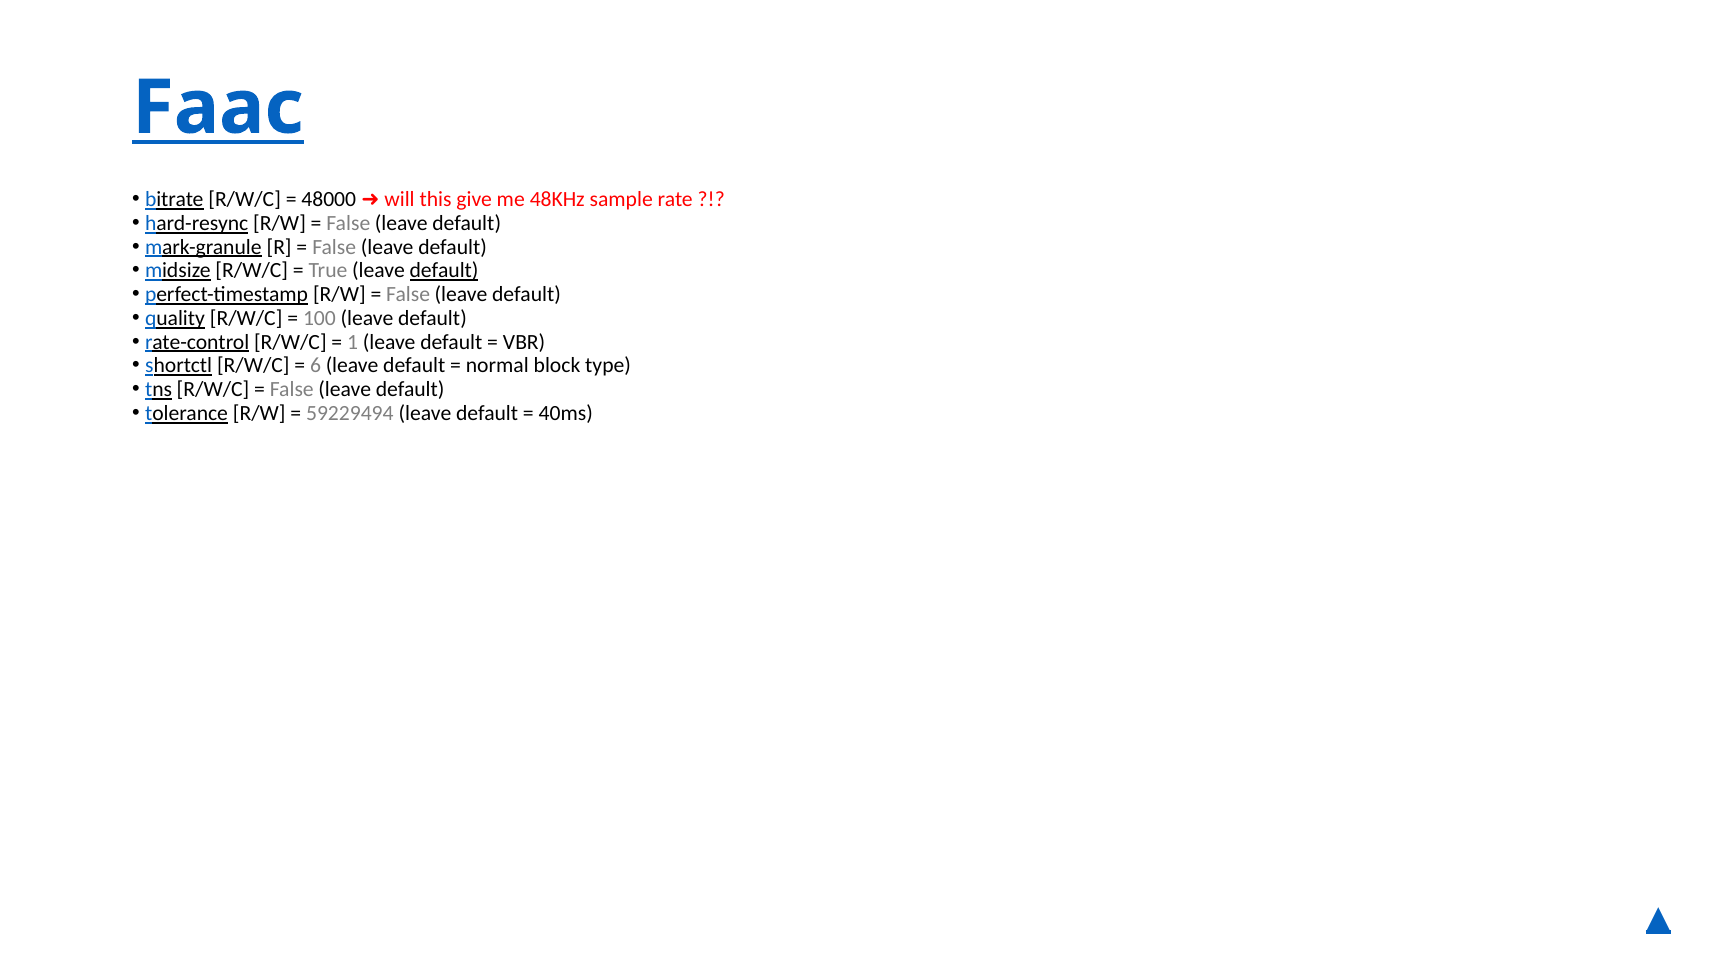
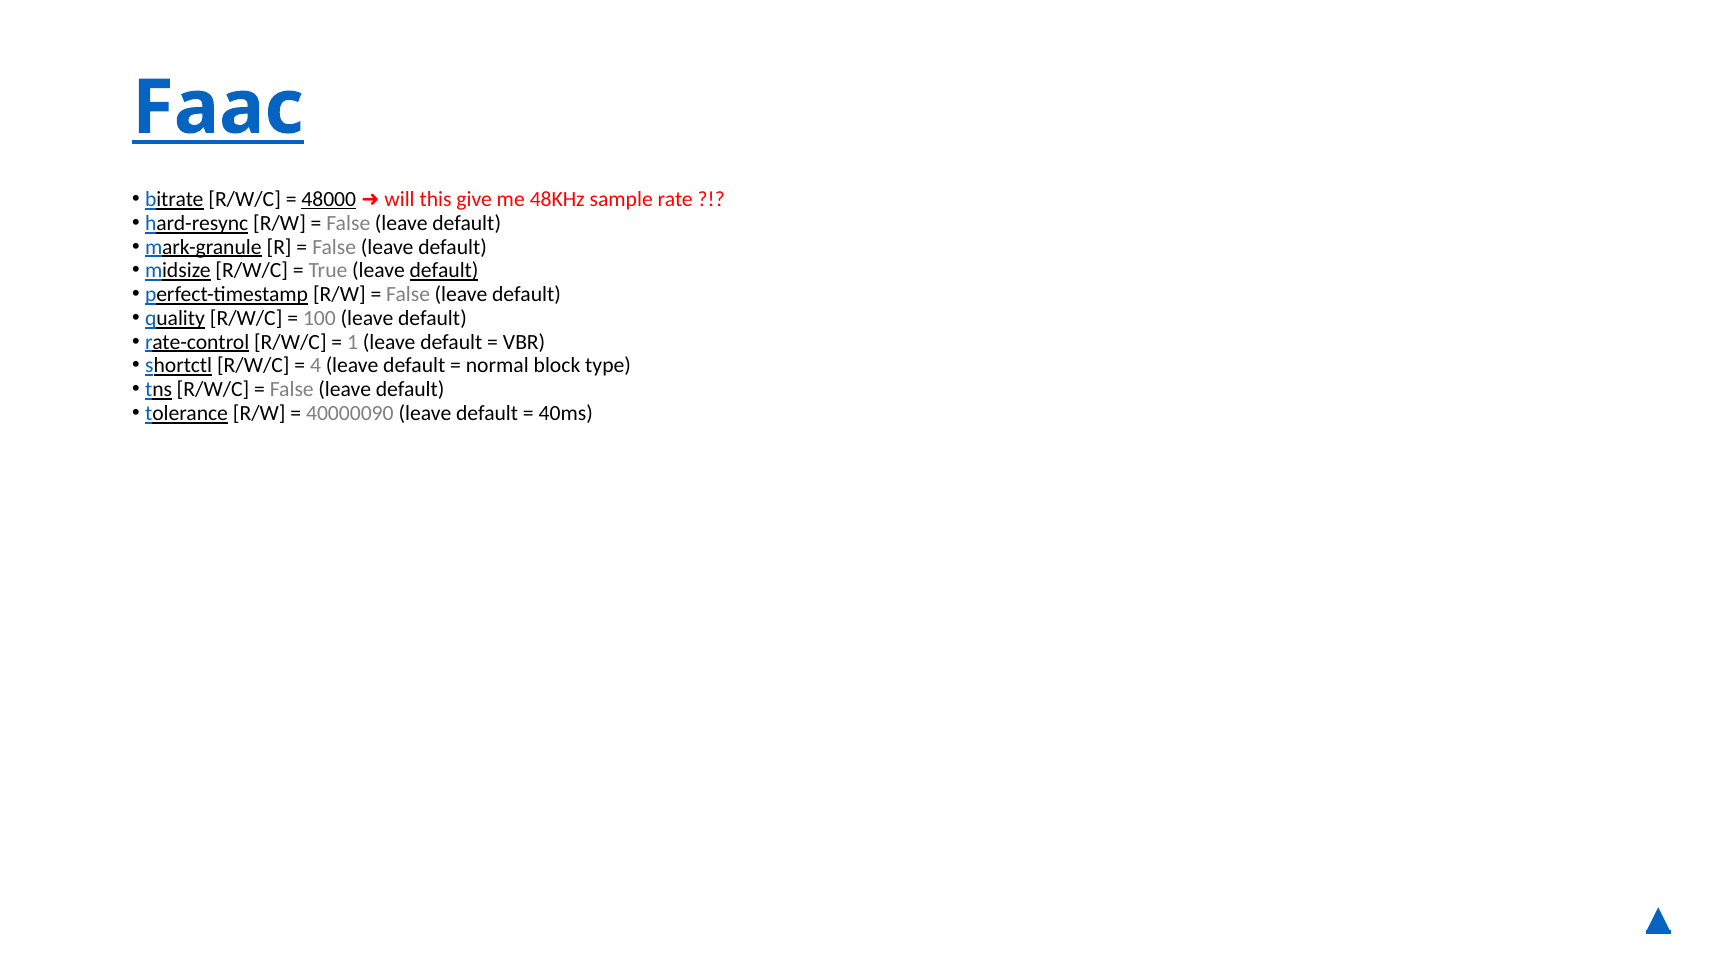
48000 underline: none -> present (329, 199)
6: 6 -> 4 (316, 366)
59229494: 59229494 -> 40000090 (350, 413)
